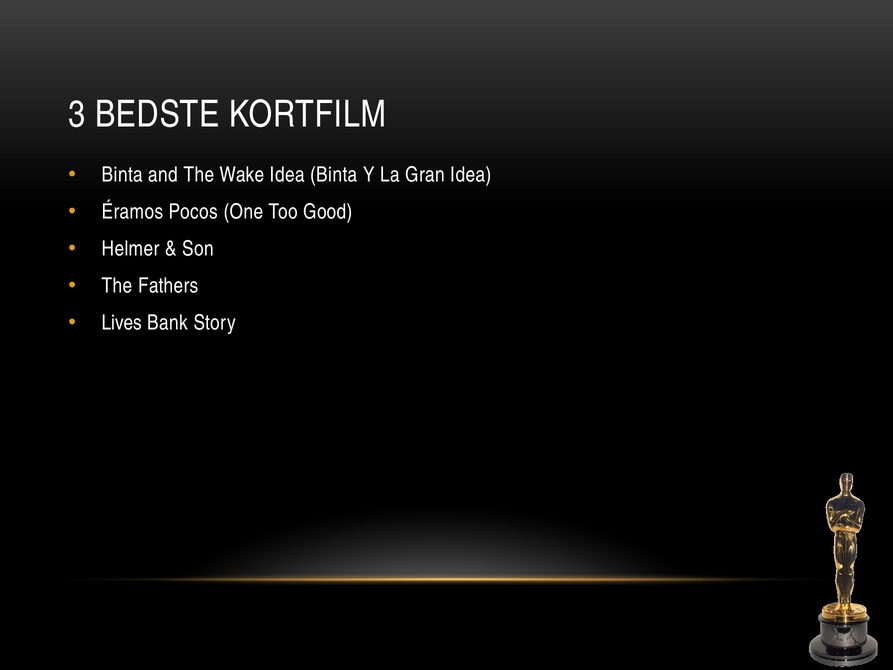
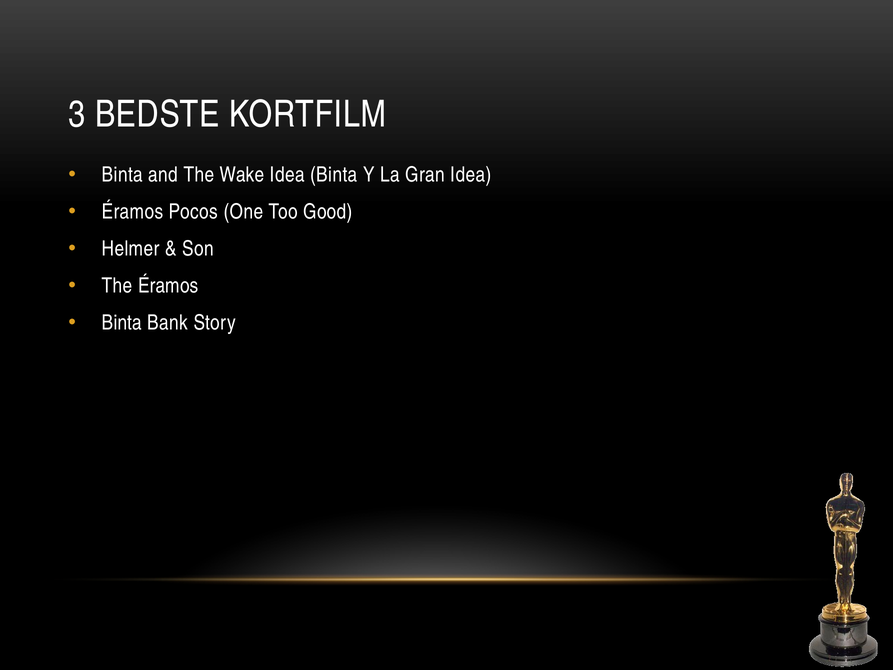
The Fathers: Fathers -> Éramos (168, 286)
Lives: Lives -> Binta (122, 323)
